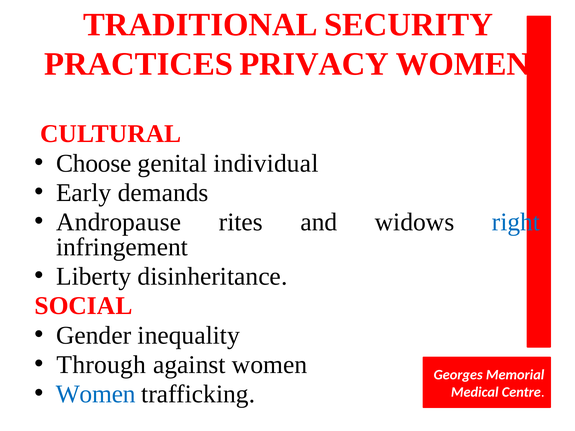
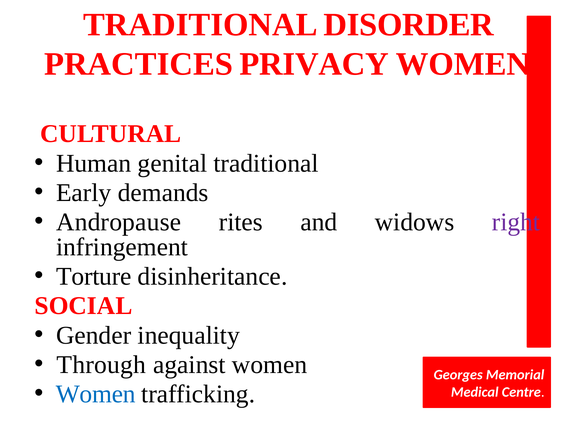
SECURITY: SECURITY -> DISORDER (409, 25)
Choose: Choose -> Human (94, 163)
genital individual: individual -> traditional (266, 163)
right colour: blue -> purple (516, 222)
Liberty: Liberty -> Torture (94, 277)
